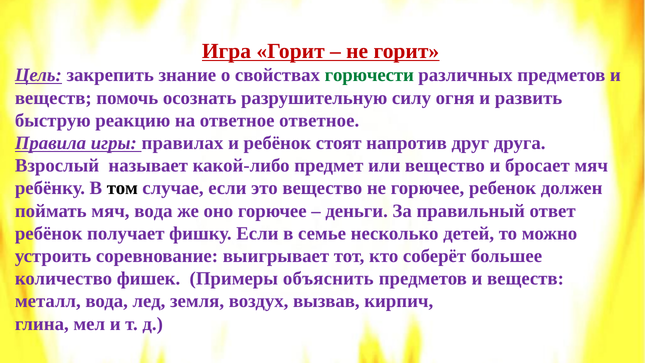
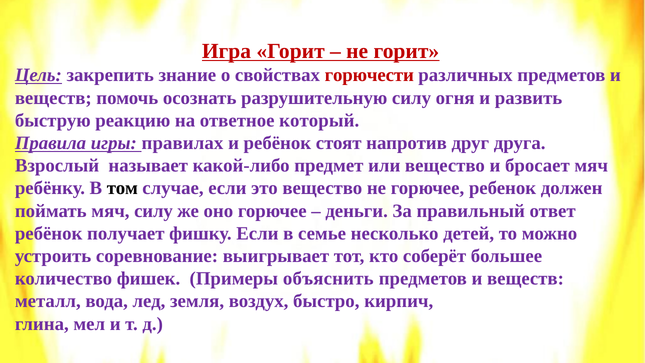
горючести colour: green -> red (369, 75)
ответное ответное: ответное -> который (319, 120)
мяч вода: вода -> силу (154, 211)
вызвав: вызвав -> быстро (326, 301)
